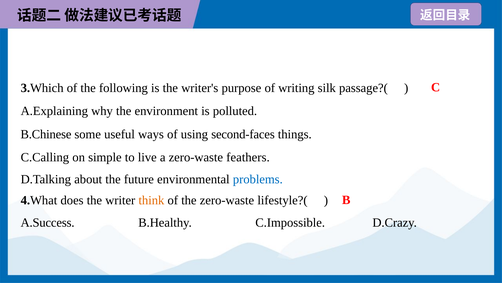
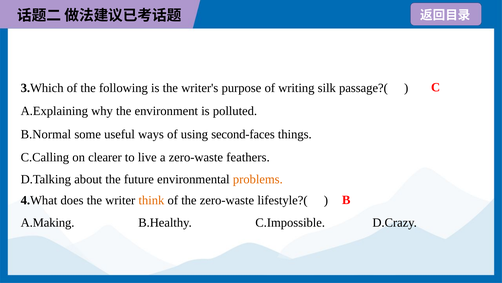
B.Chinese: B.Chinese -> B.Normal (46, 134)
simple: simple -> clearer (105, 157)
problems colour: blue -> orange (258, 179)
A.Success: A.Success -> A.Making (48, 222)
